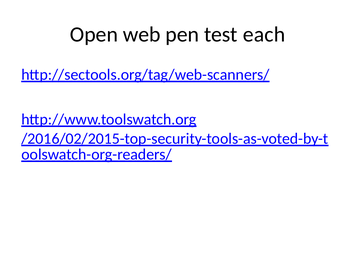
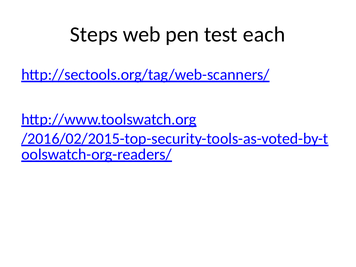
Open: Open -> Steps (94, 34)
